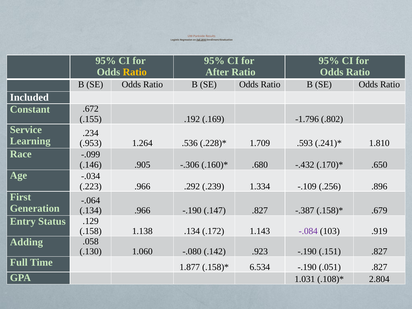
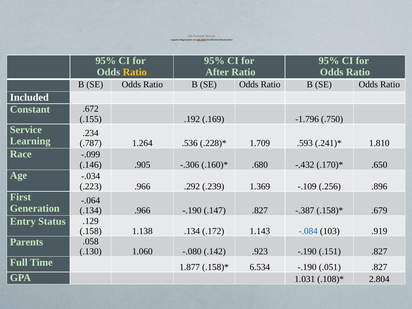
.802: .802 -> .750 (332, 119)
.953: .953 -> .787 (91, 143)
1.334: 1.334 -> 1.369 (260, 186)
-.084 colour: purple -> blue (308, 231)
Adding: Adding -> Parents (27, 242)
